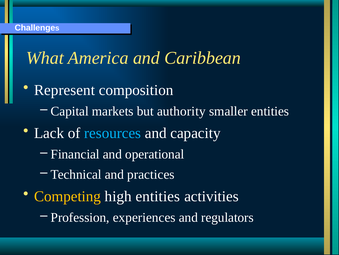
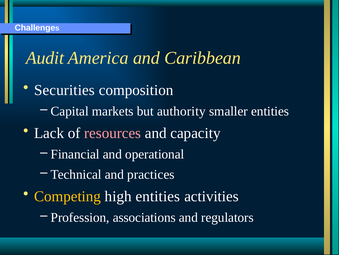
What: What -> Audit (45, 58)
Represent: Represent -> Securities (64, 90)
resources colour: light blue -> pink (113, 133)
experiences: experiences -> associations (144, 217)
